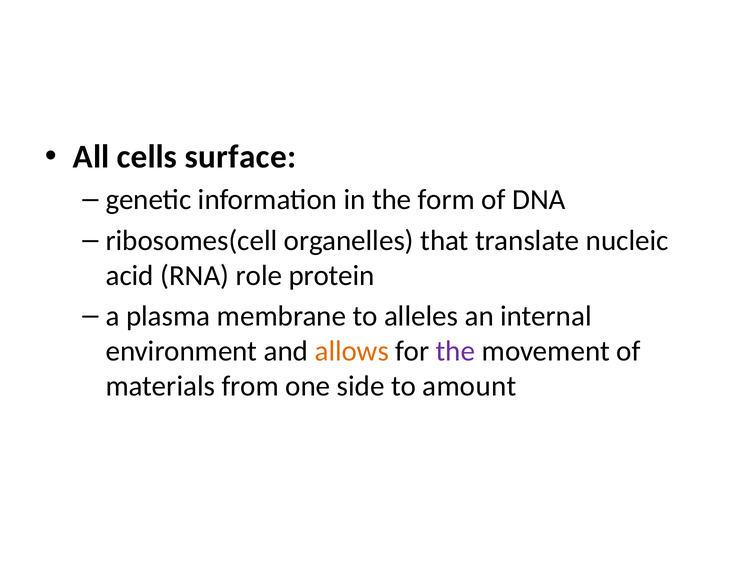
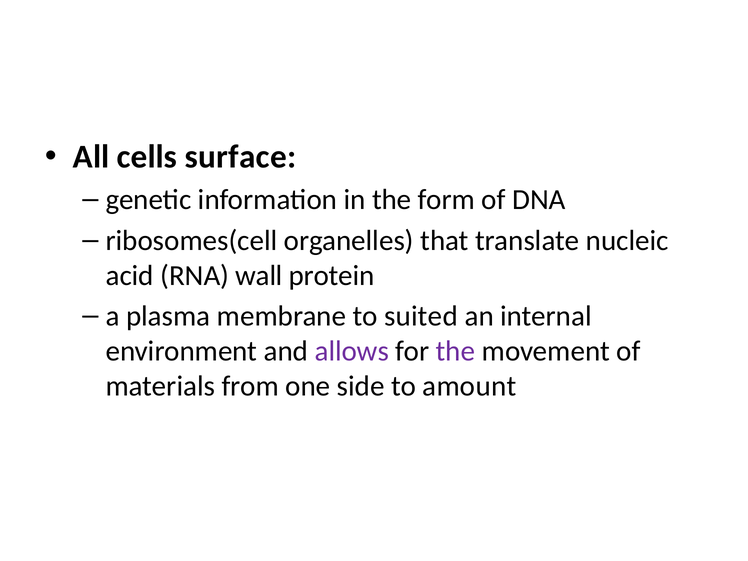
role: role -> wall (259, 276)
alleles: alleles -> suited (421, 316)
allows colour: orange -> purple (352, 351)
